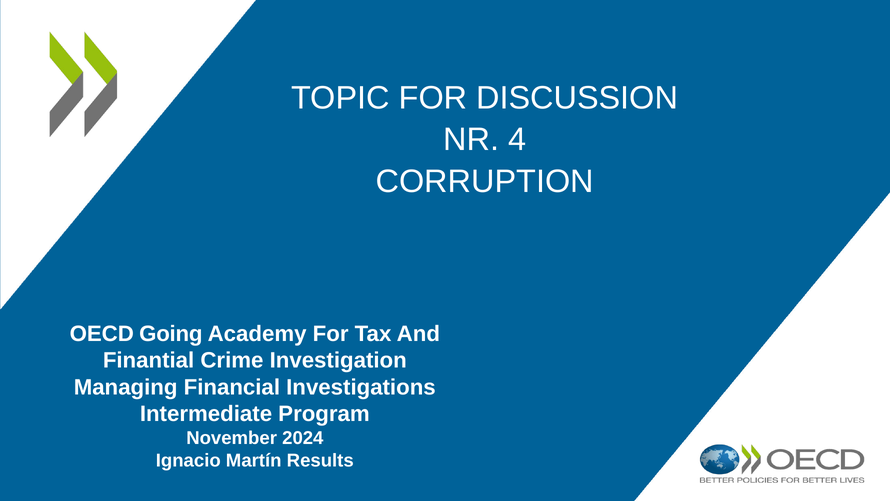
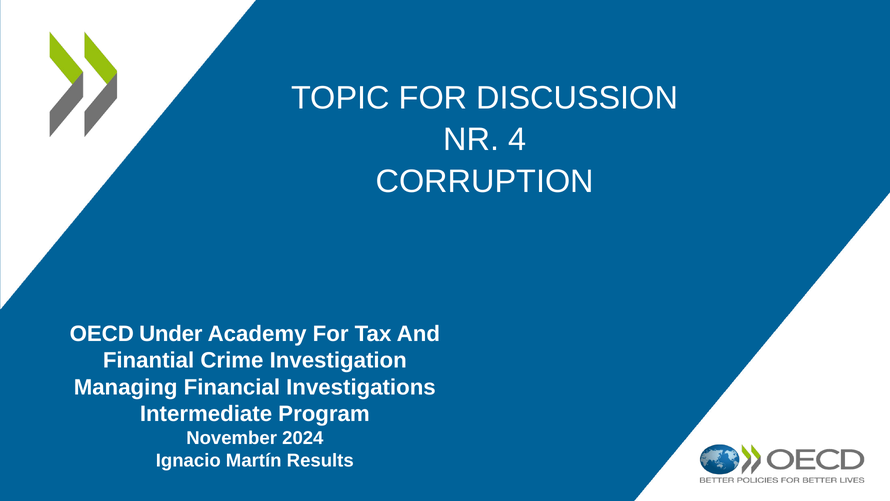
Going: Going -> Under (171, 334)
